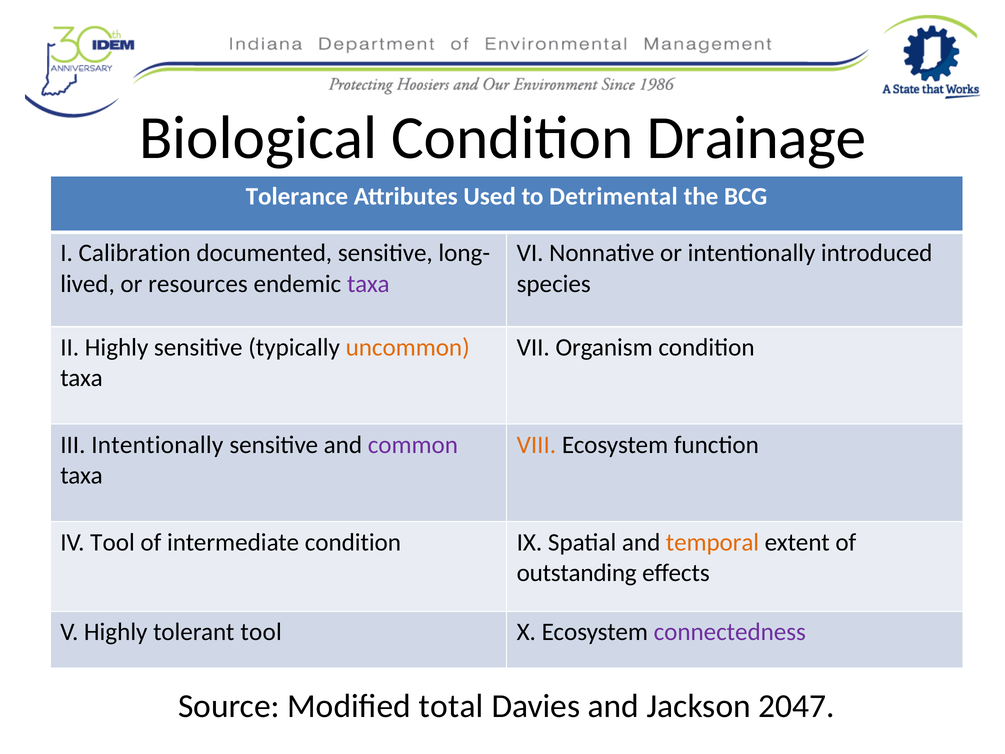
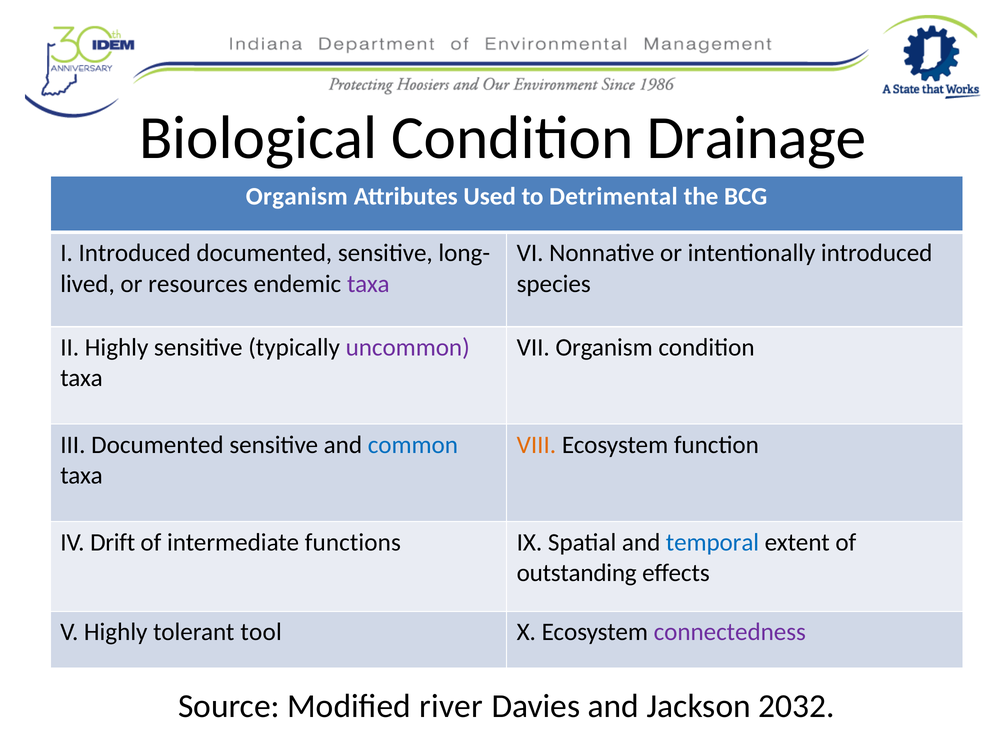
Tolerance: Tolerance -> Organism (297, 197)
I Calibration: Calibration -> Introduced (135, 253)
uncommon colour: orange -> purple (408, 347)
III Intentionally: Intentionally -> Documented (157, 445)
common colour: purple -> blue (413, 445)
IV Tool: Tool -> Drift (113, 542)
intermediate condition: condition -> functions (353, 542)
temporal colour: orange -> blue (712, 542)
total: total -> river (451, 706)
2047: 2047 -> 2032 (797, 706)
